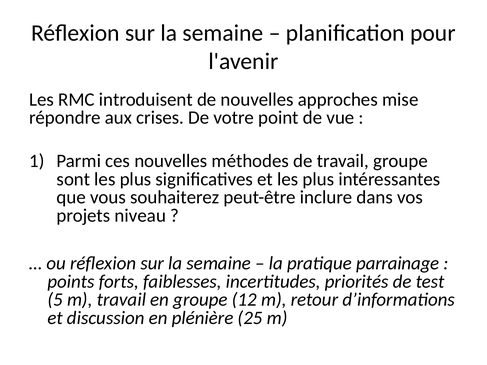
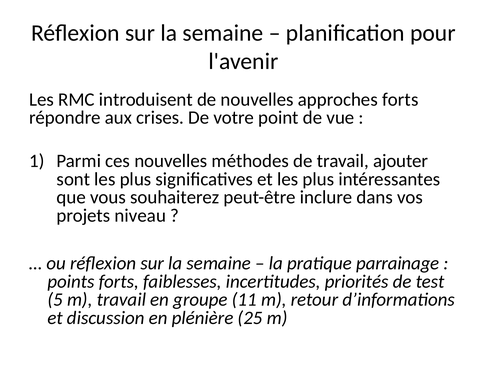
approches mise: mise -> forts (400, 100)
travail groupe: groupe -> ajouter (401, 161)
12: 12 -> 11 (244, 300)
